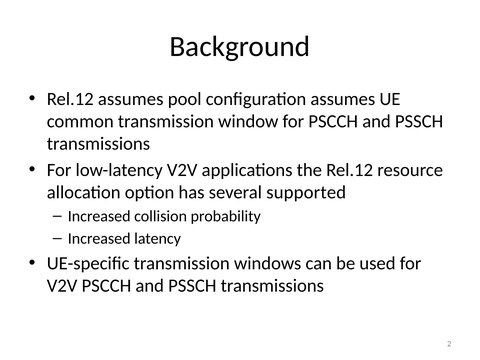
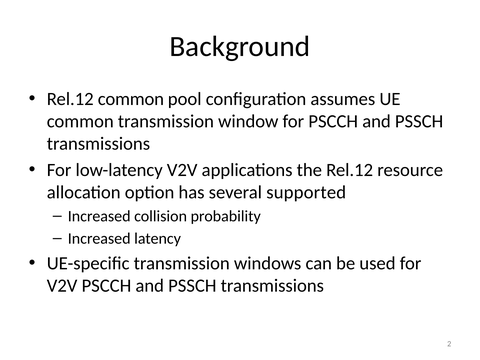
Rel.12 assumes: assumes -> common (131, 99)
